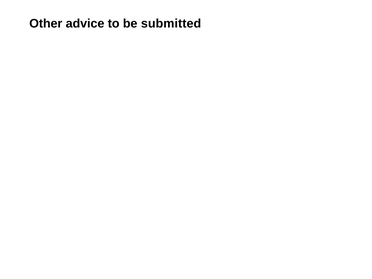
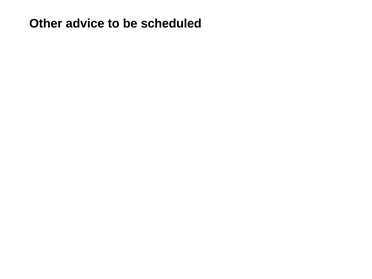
submitted: submitted -> scheduled (171, 24)
